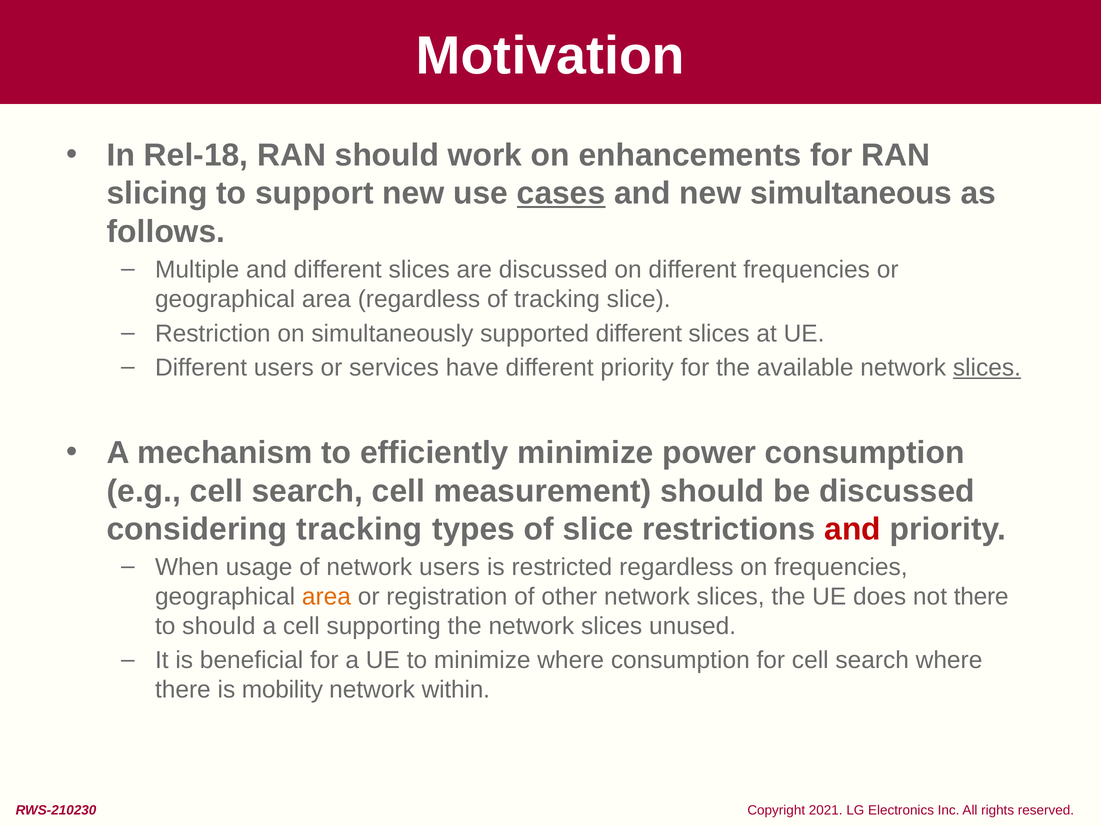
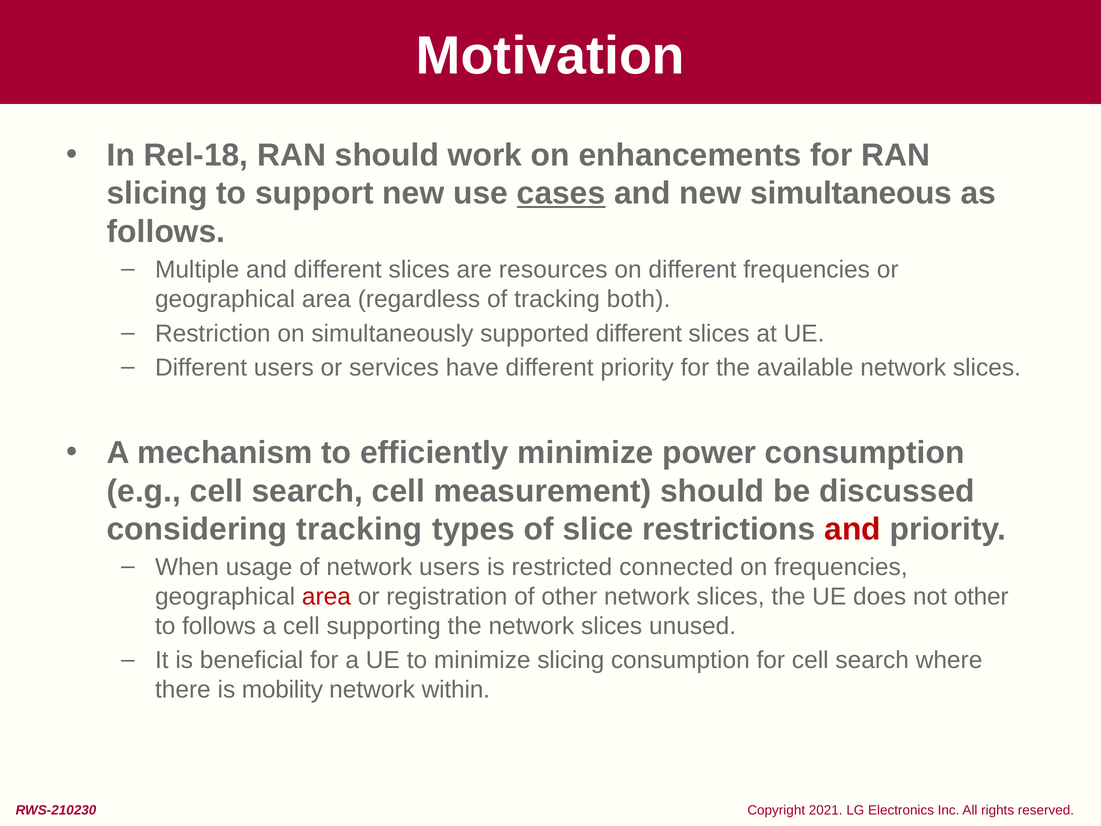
are discussed: discussed -> resources (553, 270)
tracking slice: slice -> both (639, 299)
slices underline: present -> none (987, 368)
restricted regardless: regardless -> connected (676, 567)
area colour: orange -> red (326, 596)
not there: there -> other (981, 596)
to should: should -> follows (219, 626)
minimize where: where -> slicing (571, 660)
